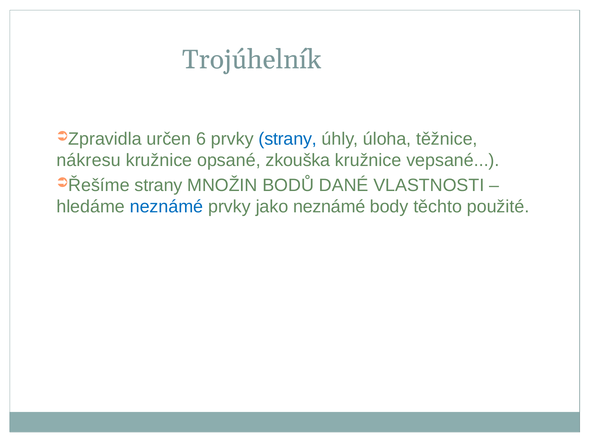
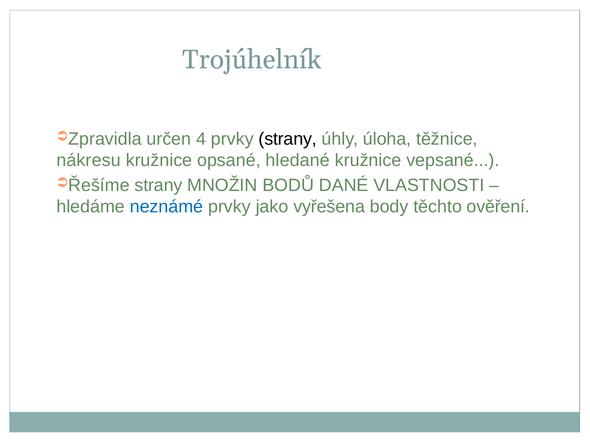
6: 6 -> 4 (201, 139)
strany colour: blue -> black (288, 139)
zkouška: zkouška -> hledané (298, 161)
jako neznámé: neznámé -> vyřešena (329, 207)
použité: použité -> ověření (498, 207)
